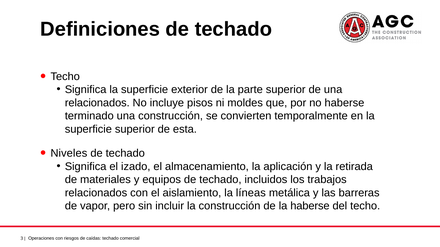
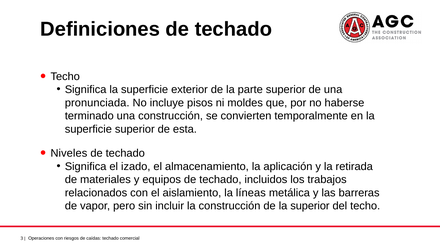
relacionados: relacionados -> pronunciada (97, 103)
la haberse: haberse -> superior (310, 206)
